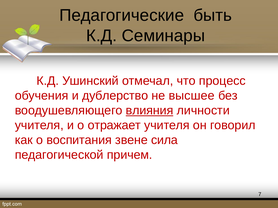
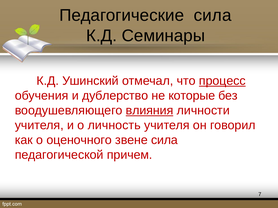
Педагогические быть: быть -> сила (213, 15)
процесс underline: none -> present (222, 81)
высшее: высшее -> которые (192, 96)
отражает: отражает -> личность (114, 126)
воспитания: воспитания -> оценочного (79, 140)
